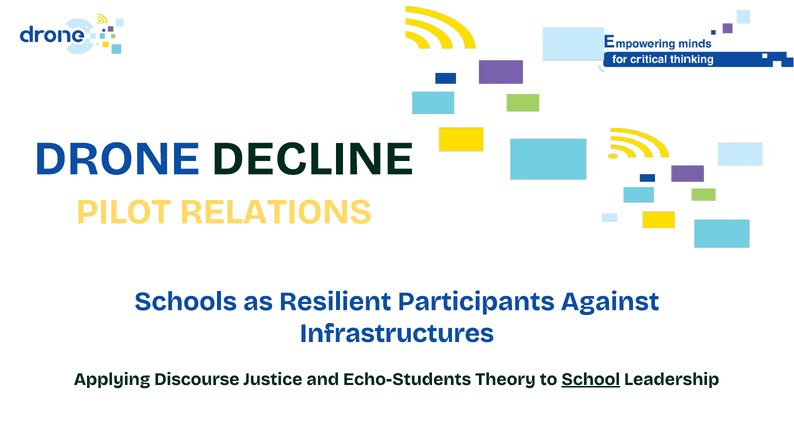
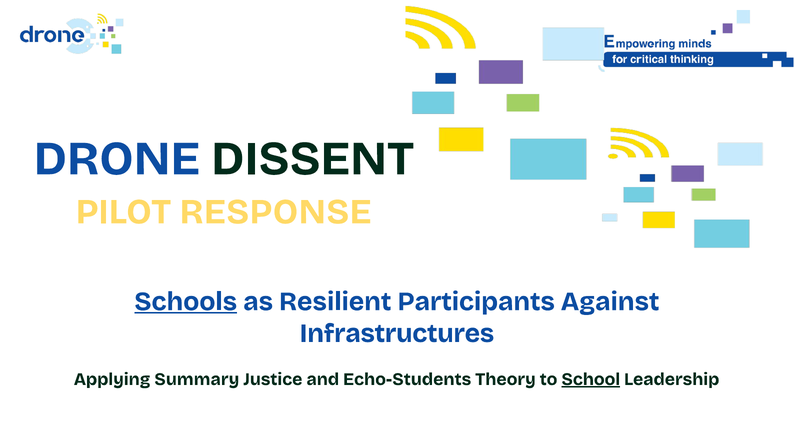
DECLINE: DECLINE -> DISSENT (313, 158)
RELATIONS: RELATIONS -> RESPONSE (276, 212)
Schools underline: none -> present (186, 301)
Discourse: Discourse -> Summary (197, 379)
